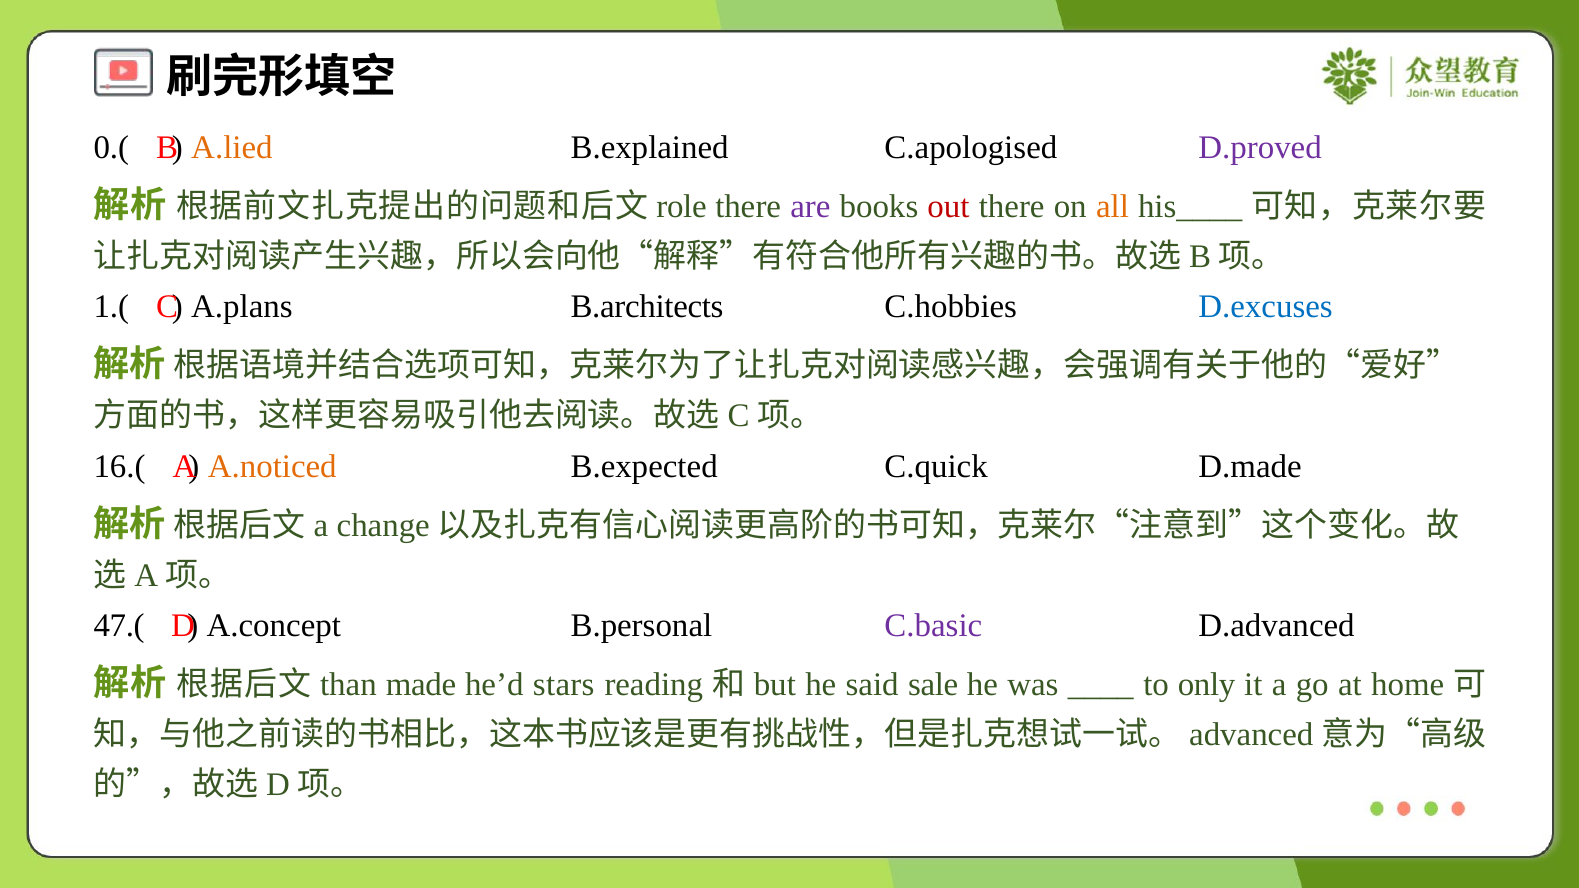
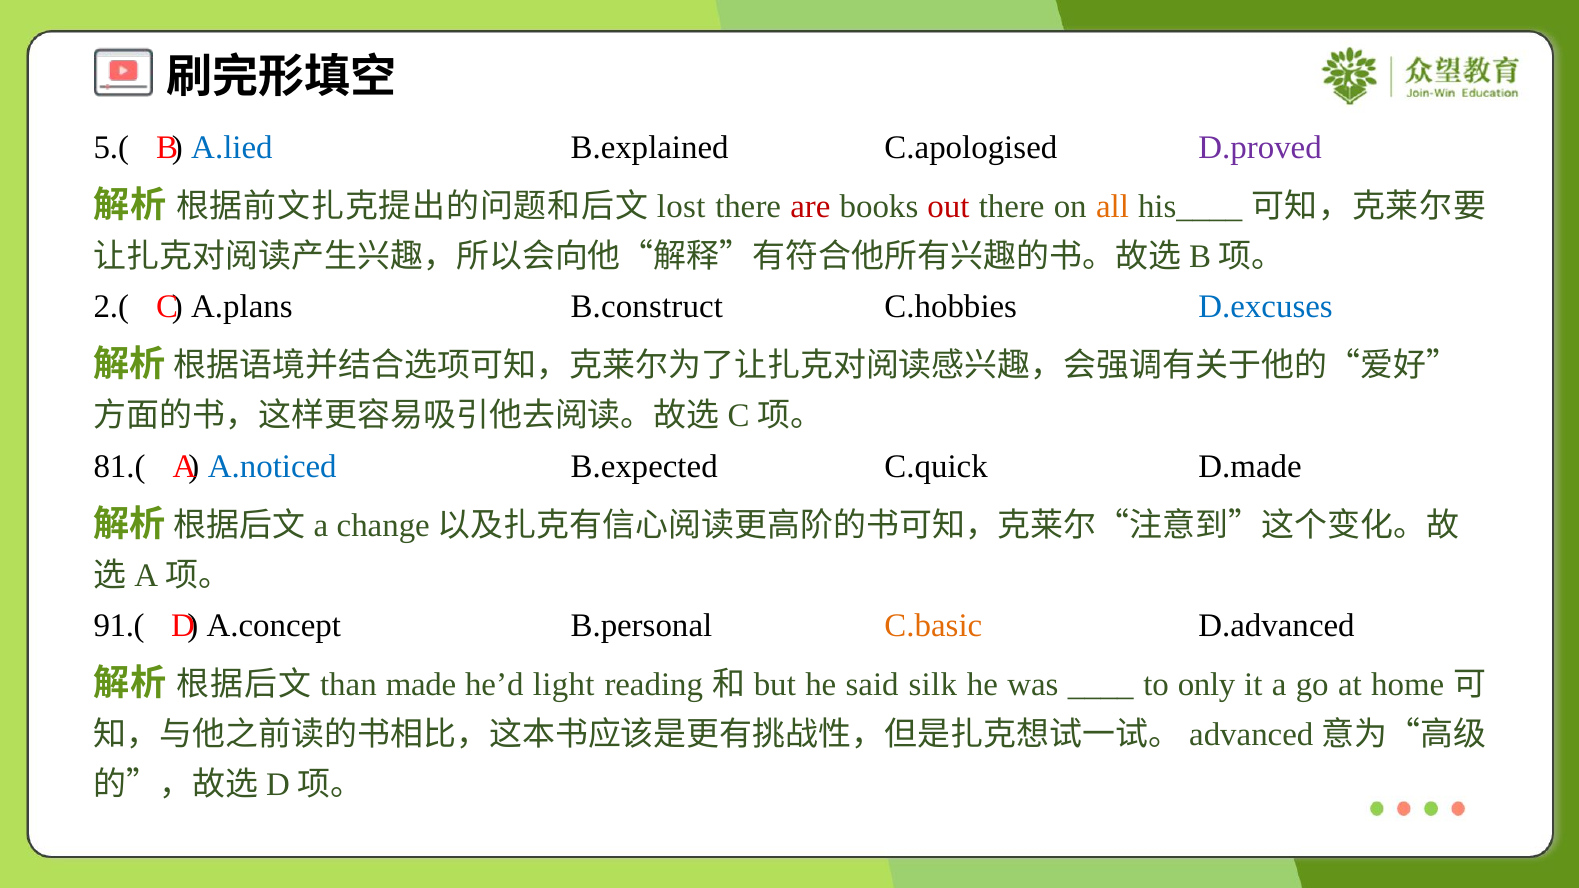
0.(: 0.( -> 5.( (111, 148)
A.lied colour: orange -> blue (232, 148)
role: role -> lost (681, 206)
are colour: purple -> red (810, 206)
1.(: 1.( -> 2.( (111, 307)
B.architects: B.architects -> B.construct (647, 307)
16.(: 16.( -> 81.( (120, 466)
A.noticed colour: orange -> blue (272, 466)
47.(: 47.( -> 91.( (119, 626)
C.basic colour: purple -> orange (933, 626)
stars: stars -> light (564, 685)
sale: sale -> silk (933, 685)
